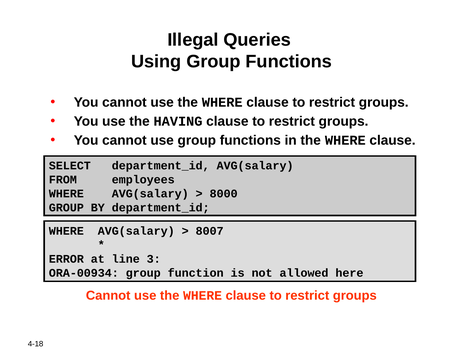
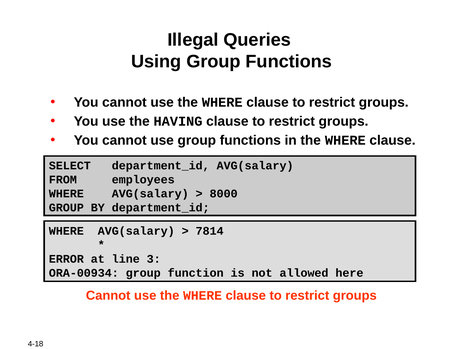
8007: 8007 -> 7814 (210, 231)
